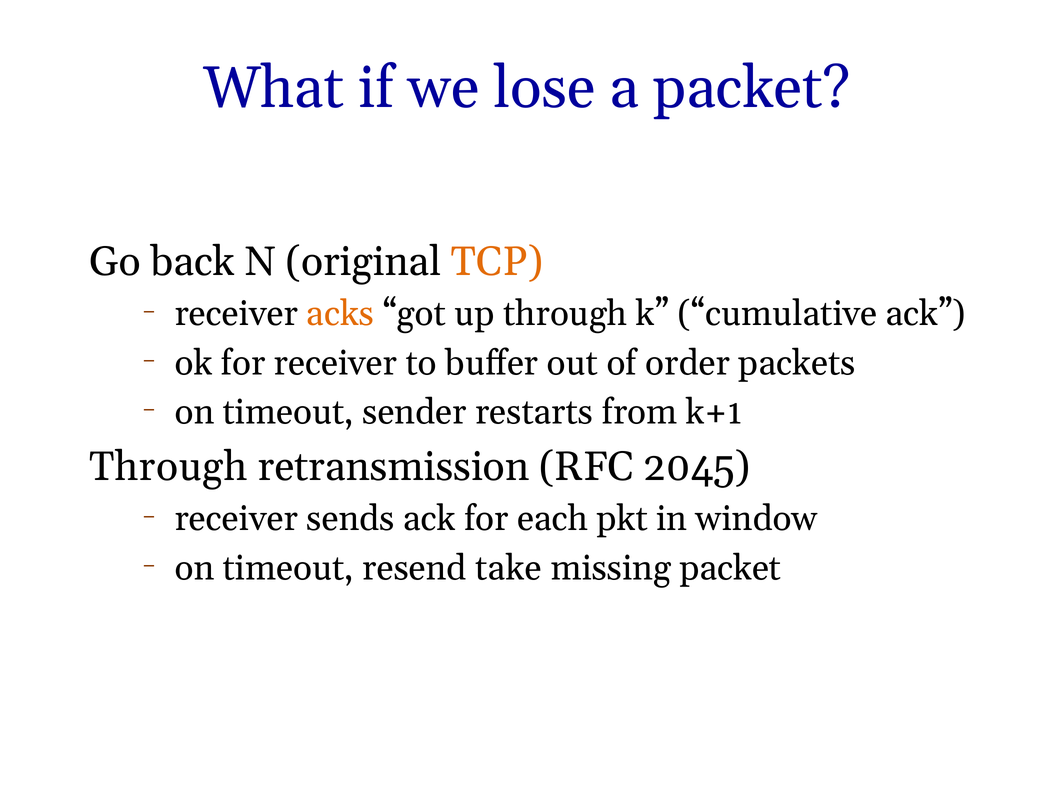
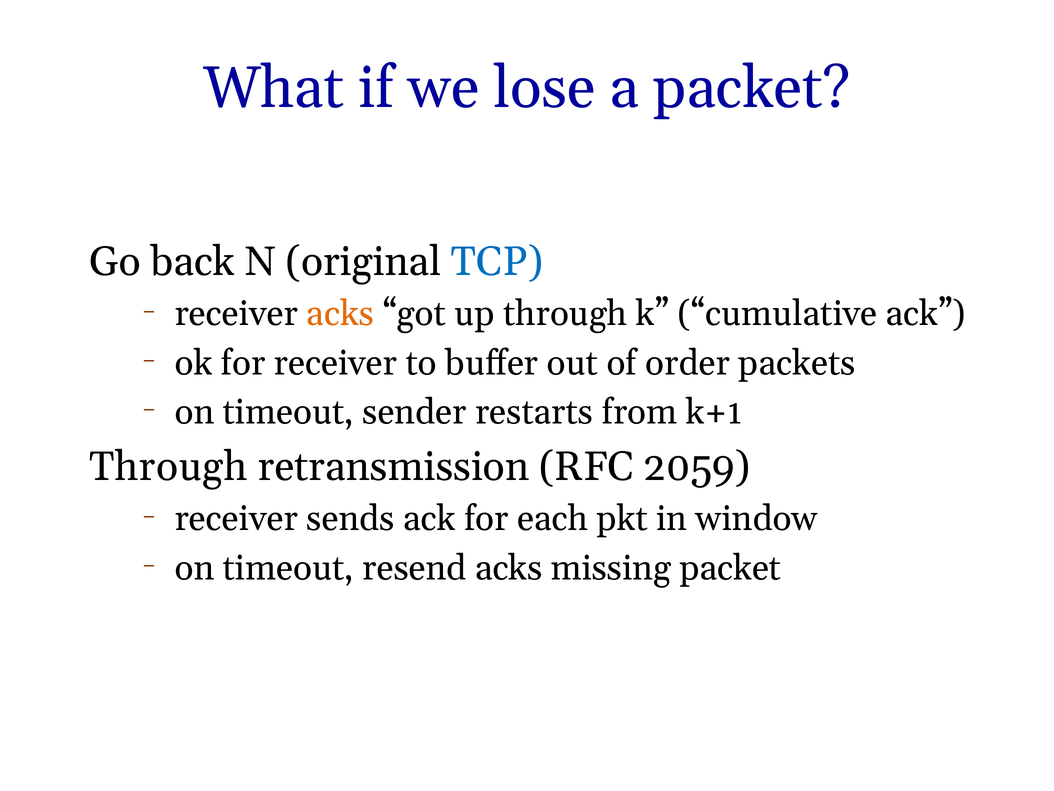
TCP colour: orange -> blue (497, 261)
2045: 2045 -> 2059 (697, 466)
resend take: take -> acks (509, 568)
